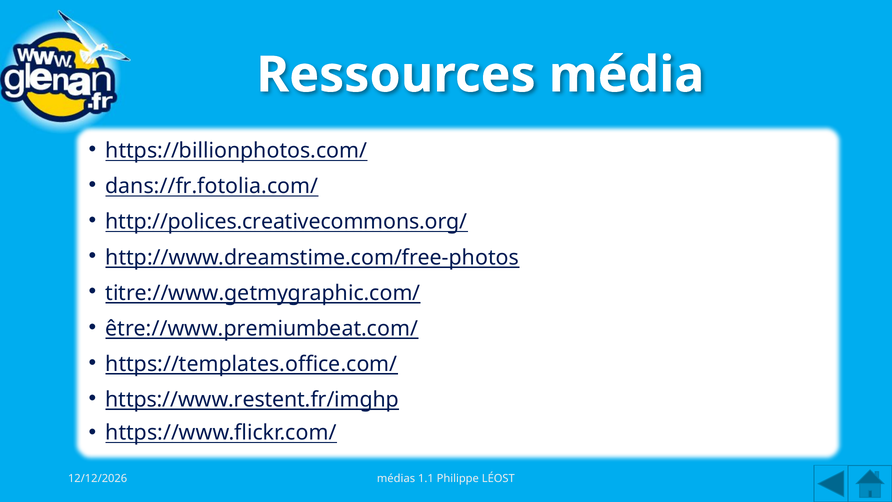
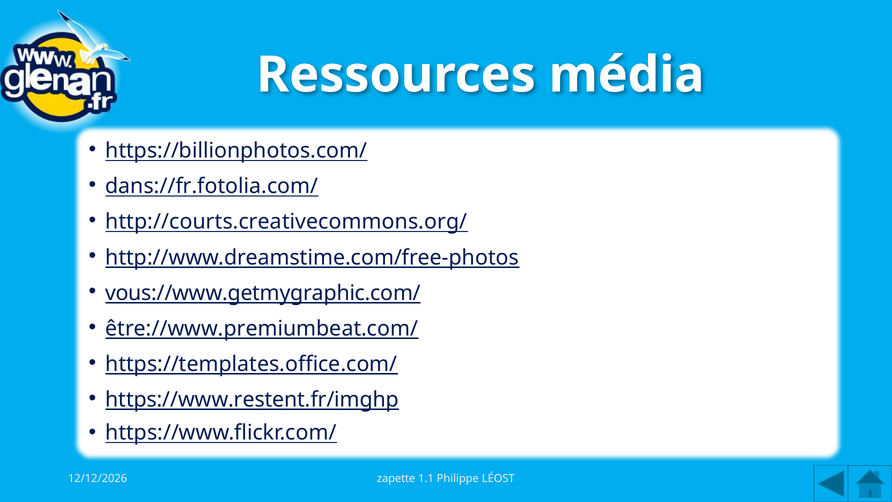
http://polices.creativecommons.org/: http://polices.creativecommons.org/ -> http://courts.creativecommons.org/ (286, 222)
titre://www.getmygraphic.com/: titre://www.getmygraphic.com/ -> vous://www.getmygraphic.com/ (263, 293)
médias: médias -> zapette (396, 478)
